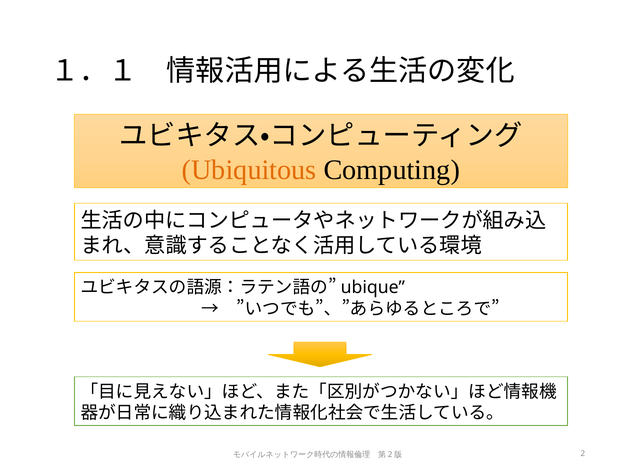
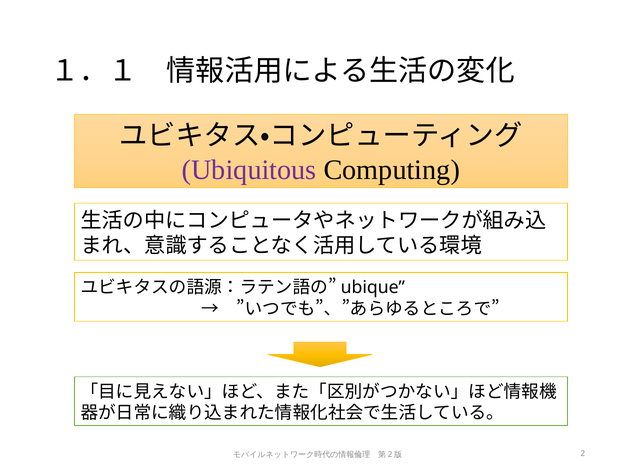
Ubiquitous colour: orange -> purple (249, 170)
